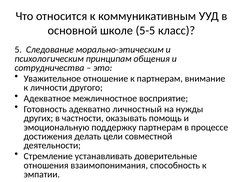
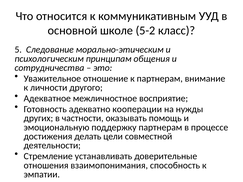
5-5: 5-5 -> 5-2 (145, 31)
личностный: личностный -> кооперации (137, 109)
